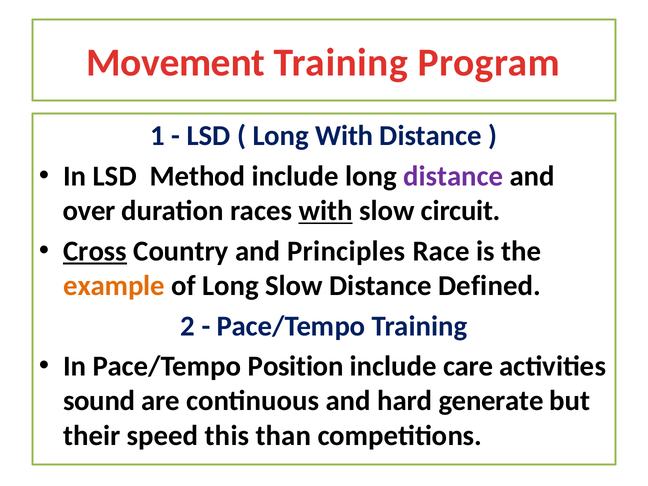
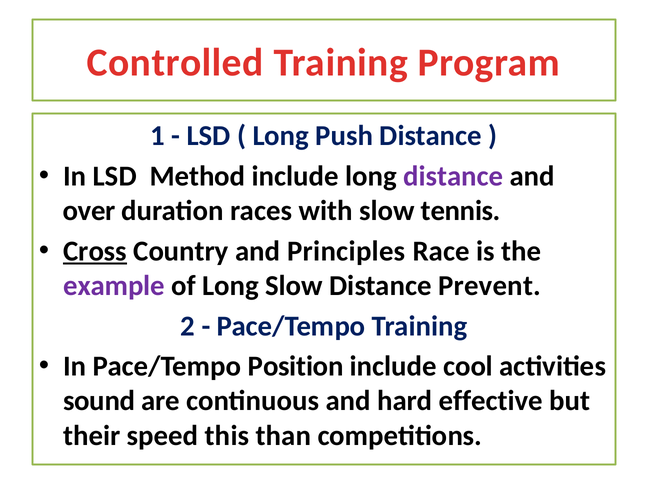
Movement: Movement -> Controlled (175, 63)
Long With: With -> Push (344, 136)
with underline: present -> none (326, 211)
circuit: circuit -> tennis (461, 211)
example colour: orange -> purple (114, 286)
Defined: Defined -> Prevent (490, 286)
care: care -> cool (468, 366)
generate: generate -> effective (491, 401)
